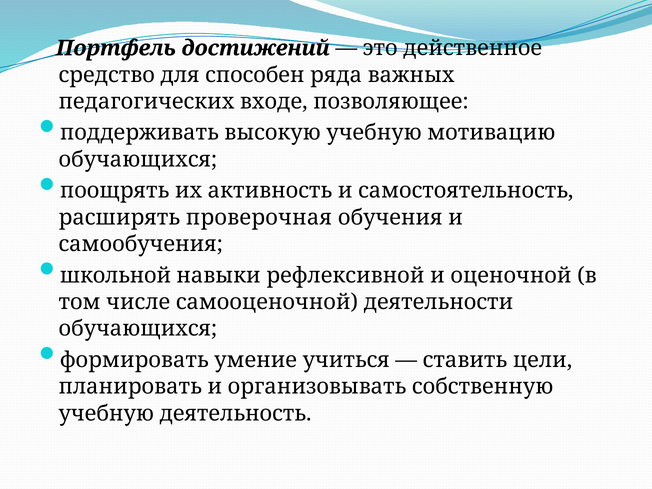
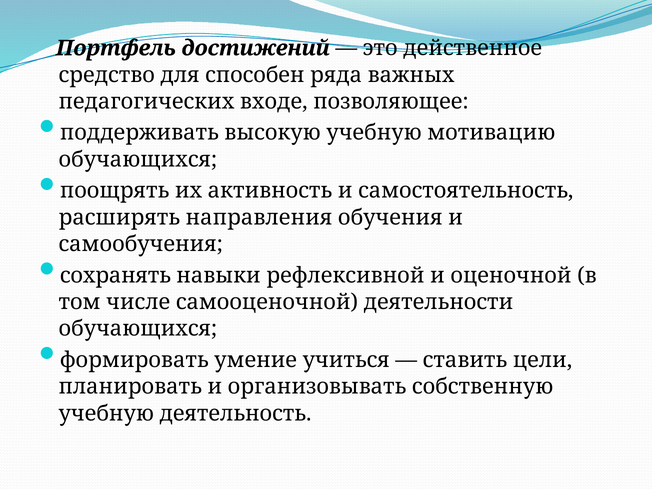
проверочная: проверочная -> направления (259, 217)
школьной: школьной -> сохранять (115, 275)
